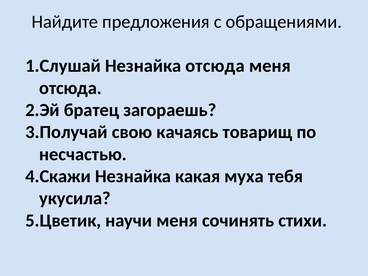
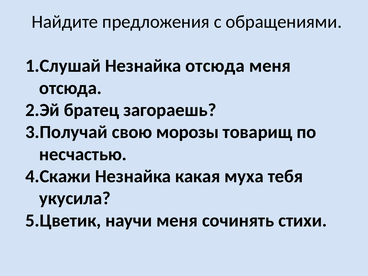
качаясь: качаясь -> морозы (188, 132)
